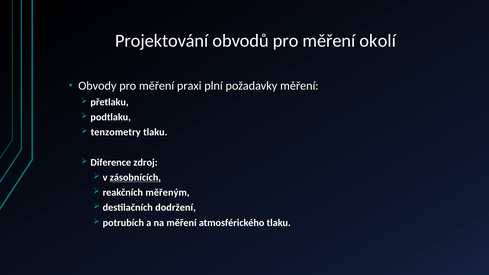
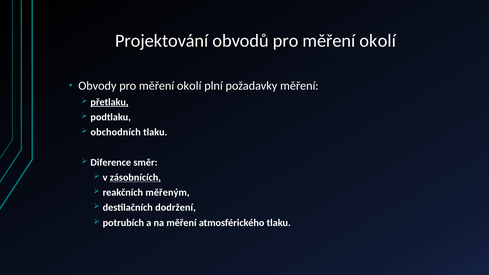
Obvody pro měření praxi: praxi -> okolí (189, 86)
přetlaku underline: none -> present (110, 102)
tenzometry: tenzometry -> obchodních (116, 132)
zdroj: zdroj -> směr (145, 162)
